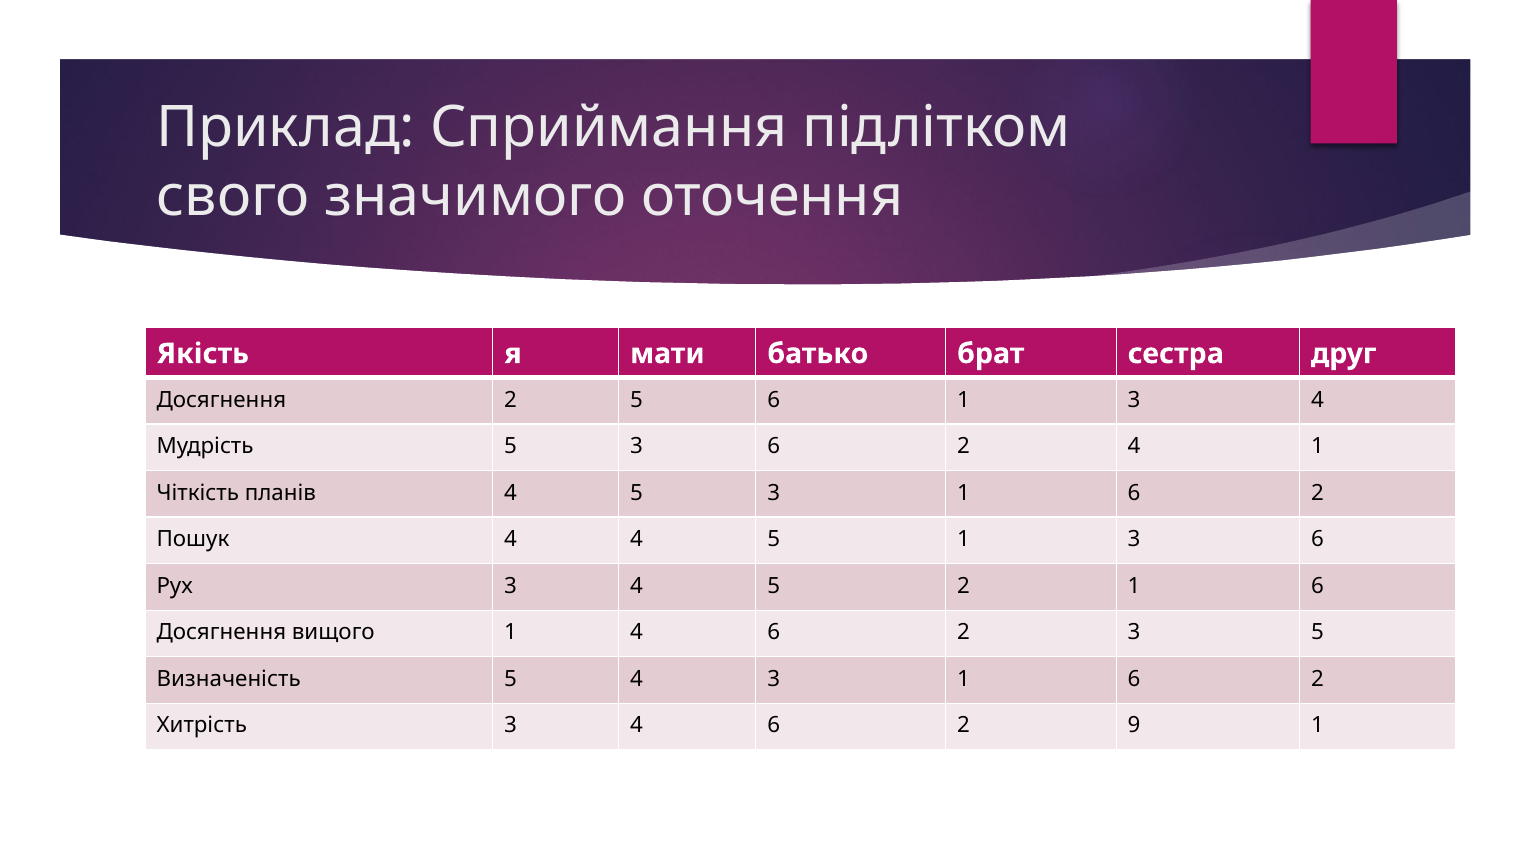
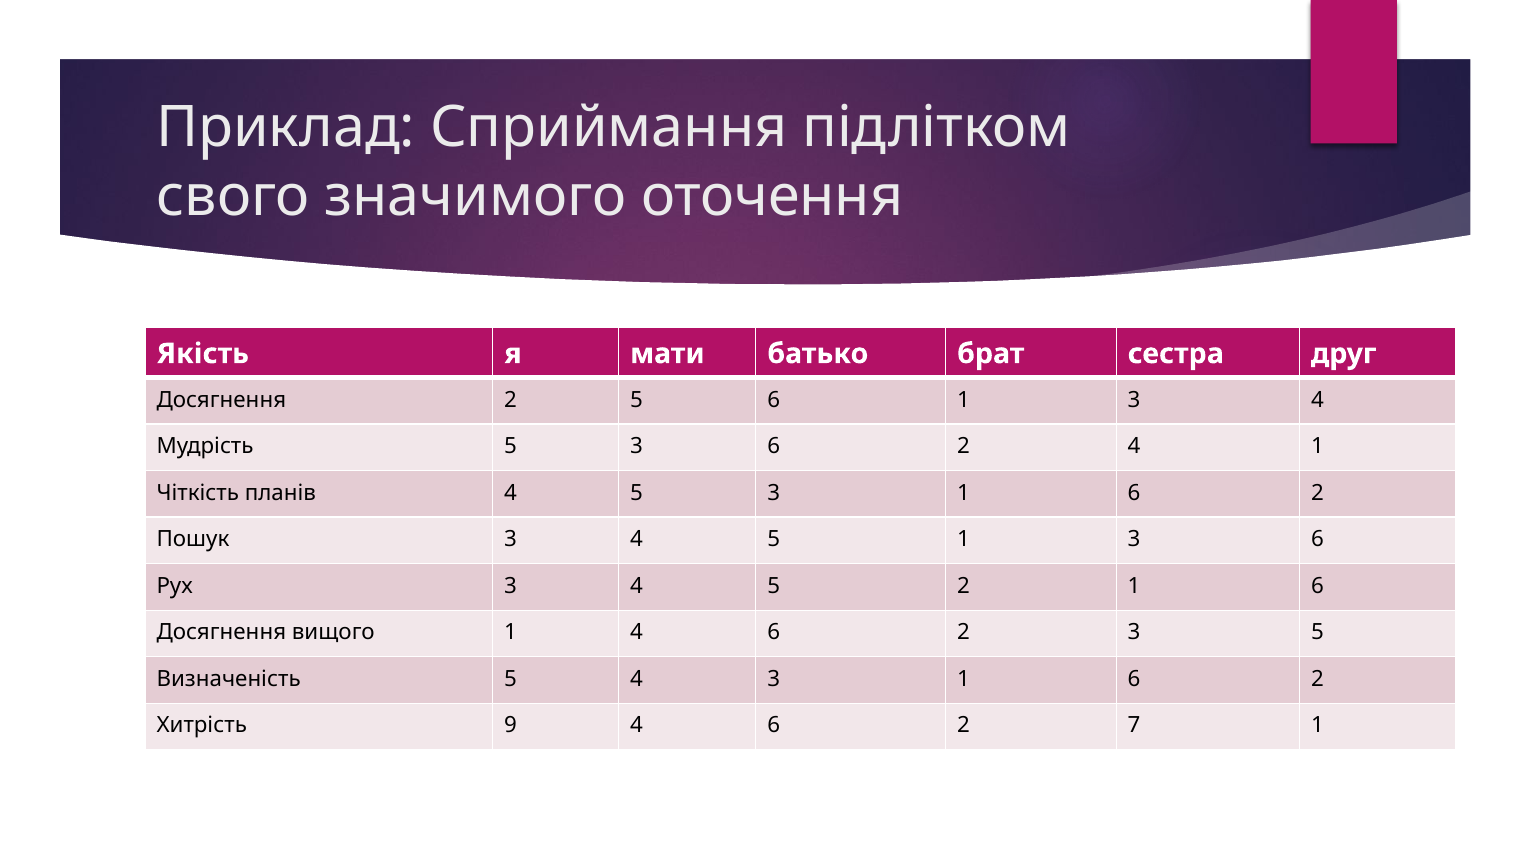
Пошук 4: 4 -> 3 (511, 539)
Хитрість 3: 3 -> 9 (511, 726)
9: 9 -> 7 (1134, 726)
